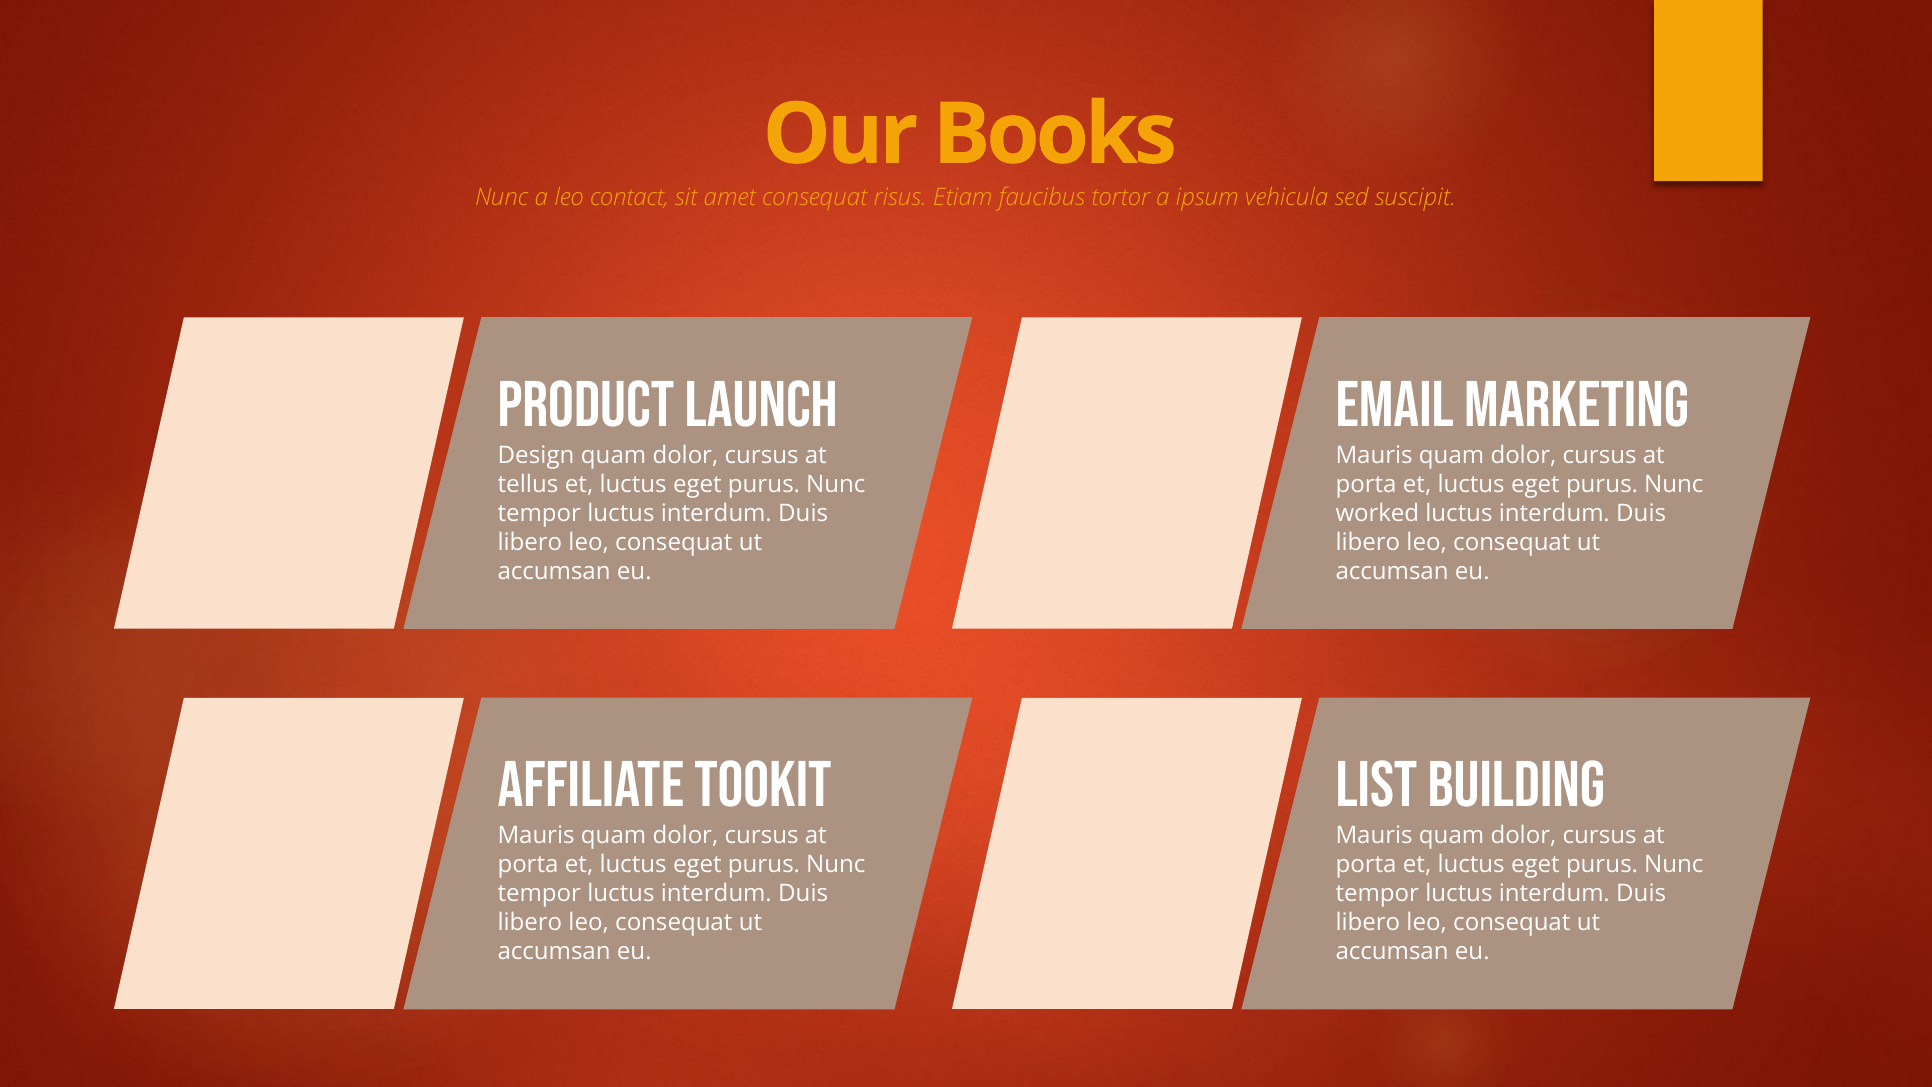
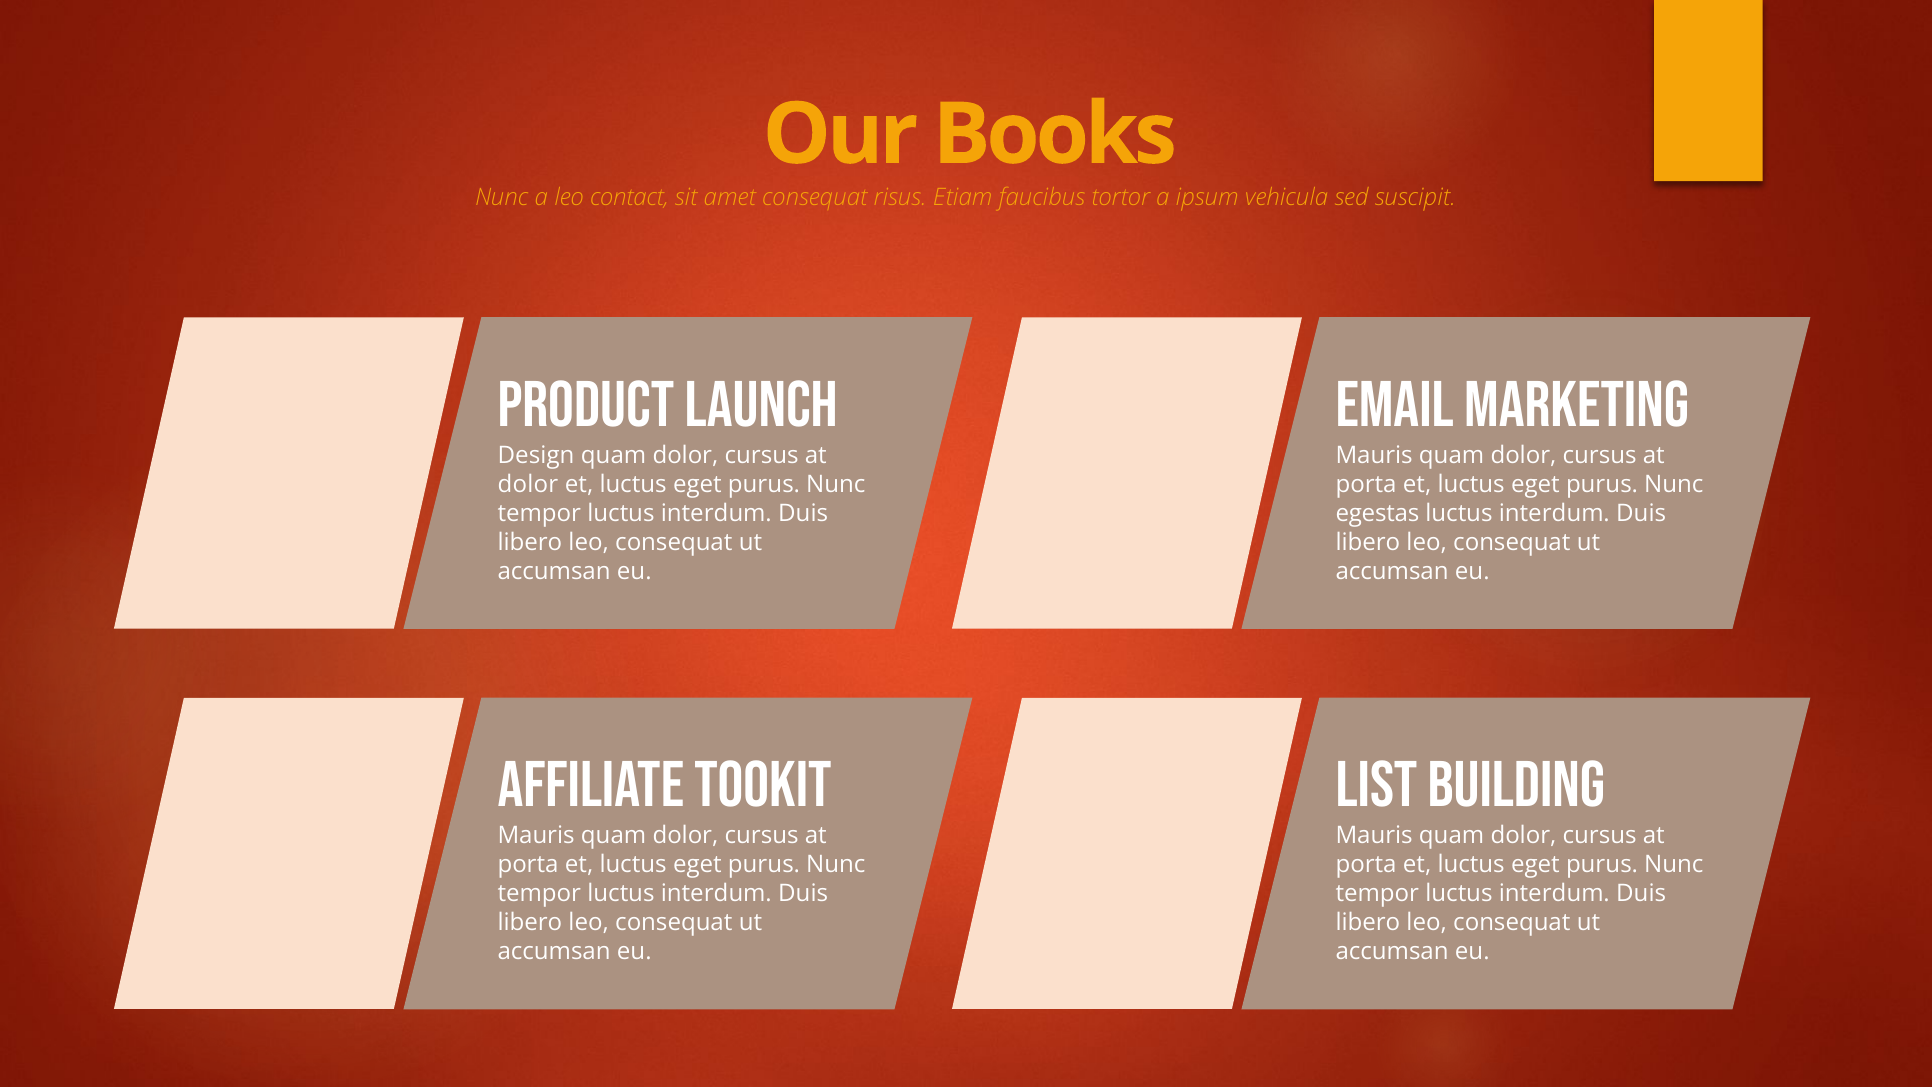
tellus: tellus -> dolor (528, 484)
worked: worked -> egestas (1377, 513)
